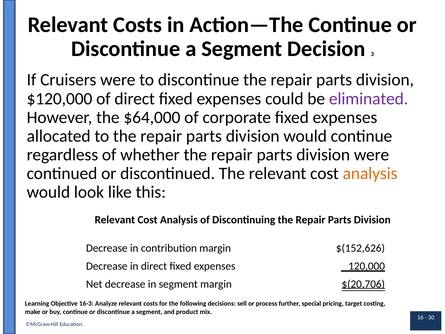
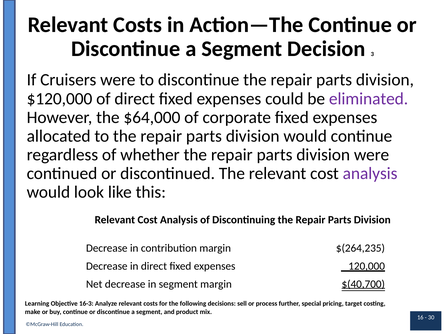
analysis colour: orange -> purple (370, 173)
$(152,626: $(152,626 -> $(264,235 (360, 248)
$(20,706: $(20,706 -> $(40,700 (363, 284)
